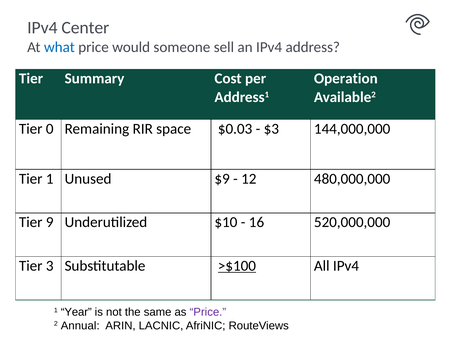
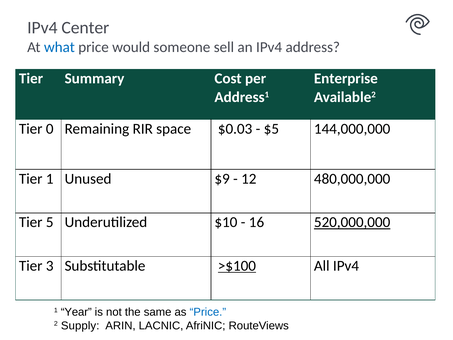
Operation: Operation -> Enterprise (346, 79)
$3: $3 -> $5 (271, 129)
9: 9 -> 5 (50, 222)
520,000,000 underline: none -> present (352, 222)
Price colour: purple -> blue (208, 312)
Annual: Annual -> Supply (80, 325)
